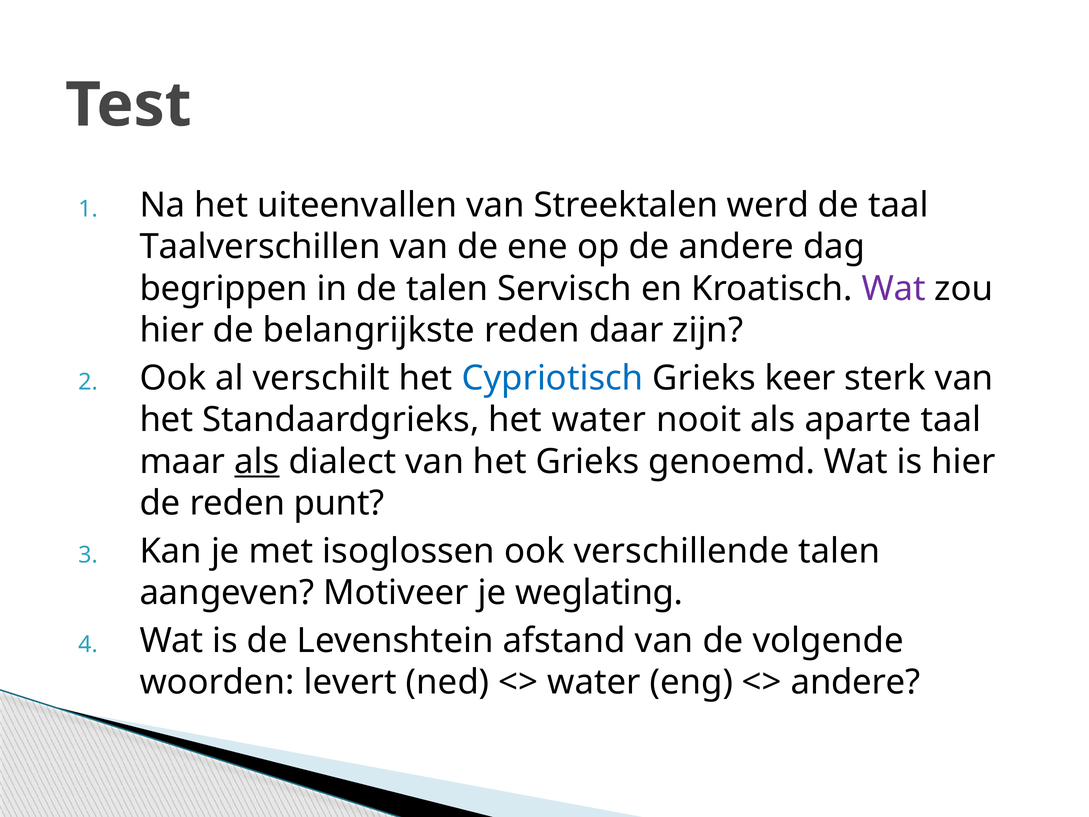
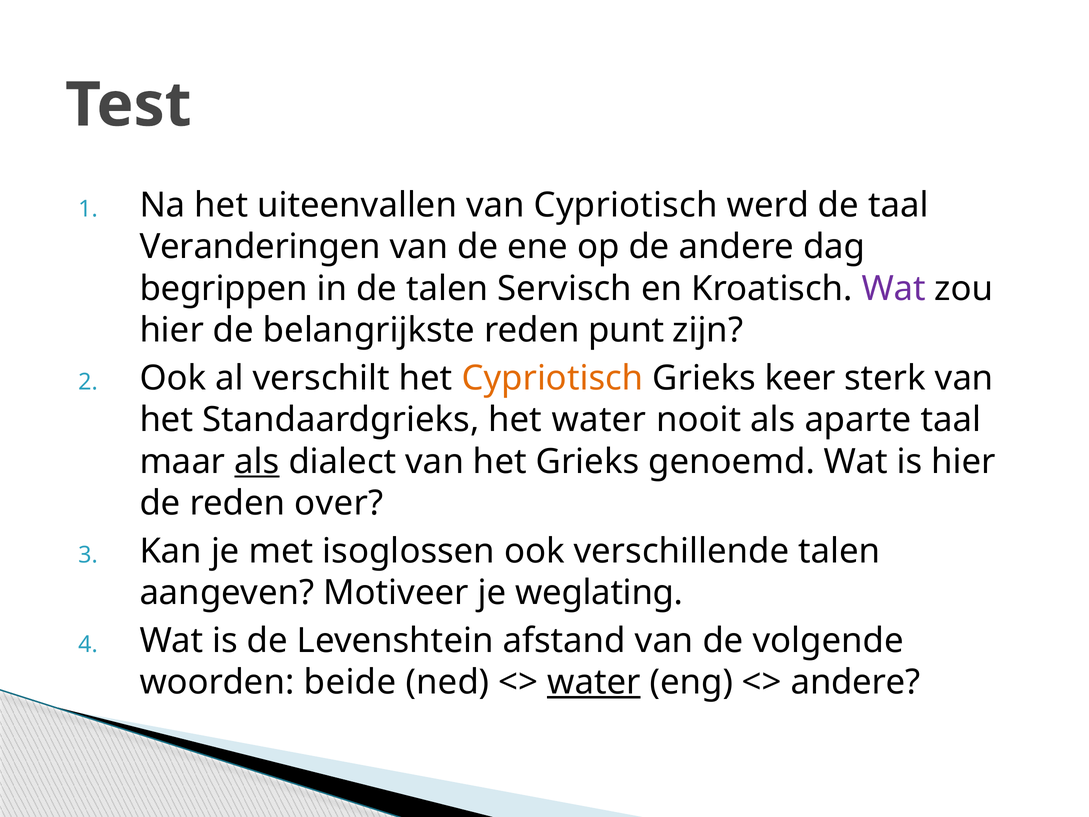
van Streektalen: Streektalen -> Cypriotisch (626, 205)
Taalverschillen: Taalverschillen -> Veranderingen (260, 247)
daar: daar -> punt (626, 330)
Cypriotisch colour: blue -> orange (552, 378)
punt: punt -> over (339, 503)
levert: levert -> beide (350, 682)
water underline: none -> present (594, 682)
